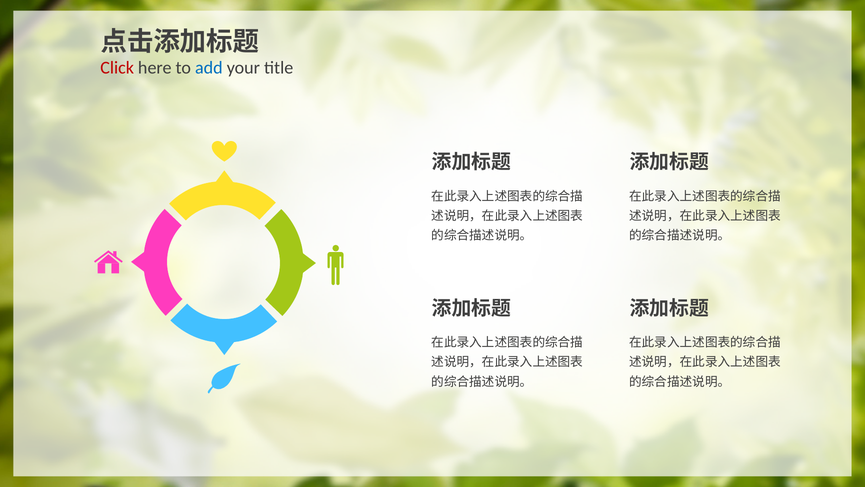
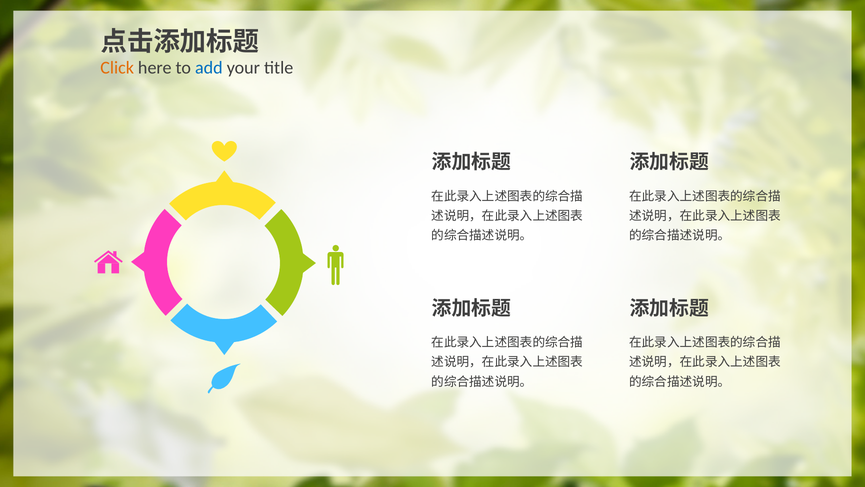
Click colour: red -> orange (117, 68)
